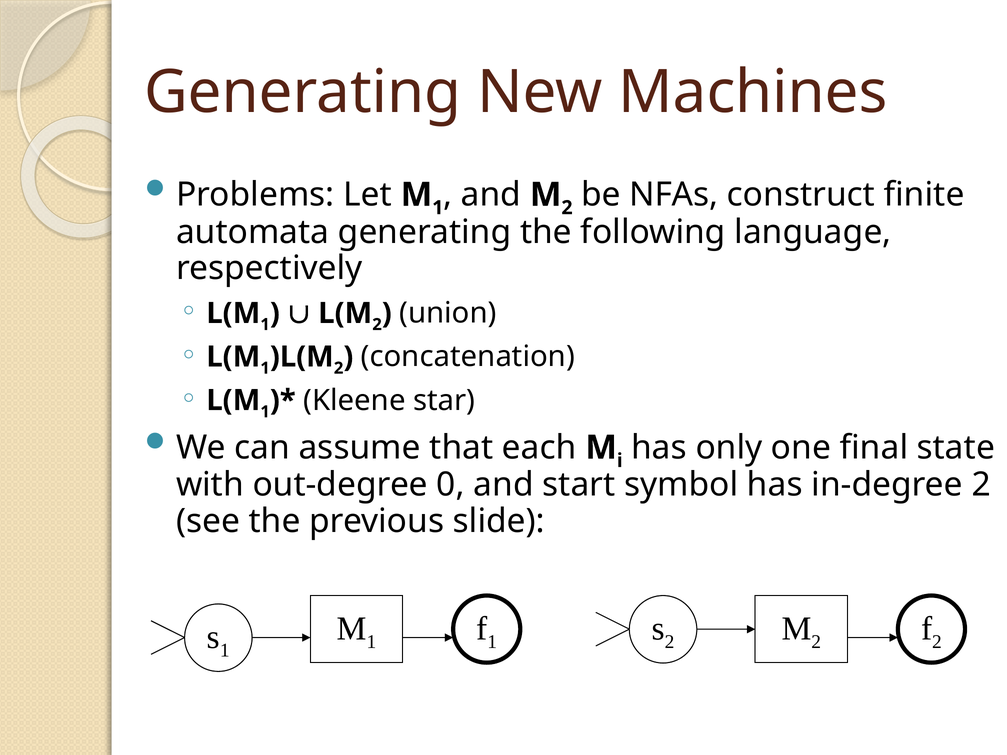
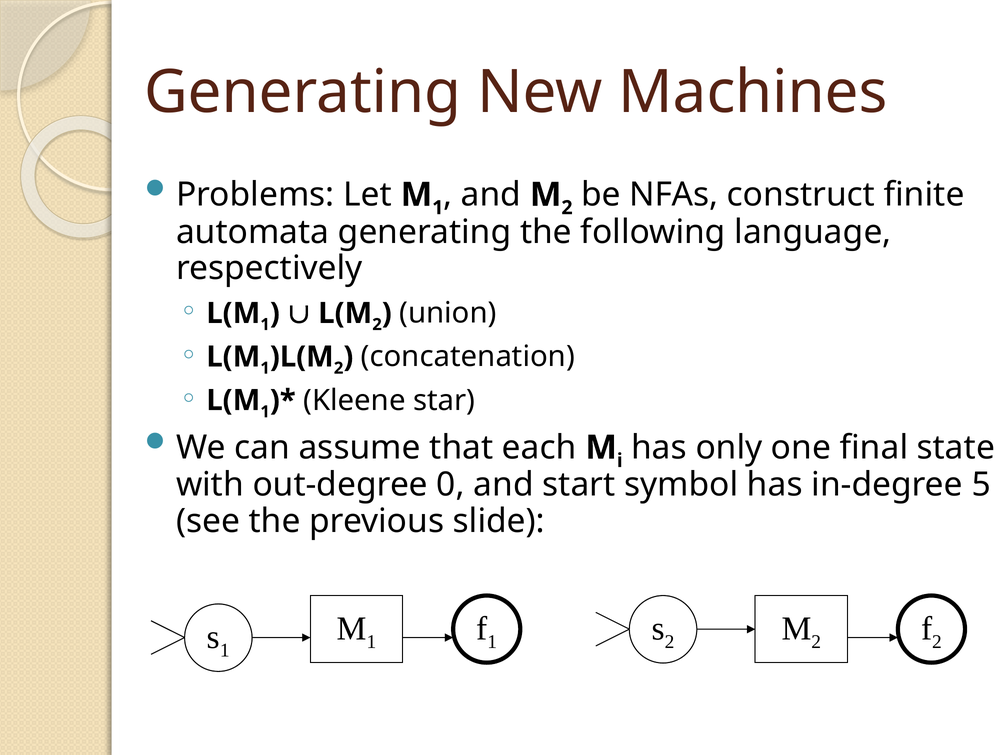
in-degree 2: 2 -> 5 (981, 485)
